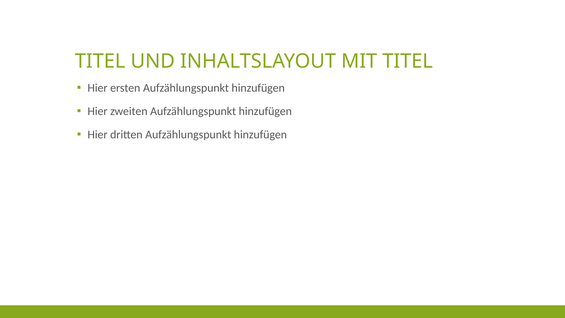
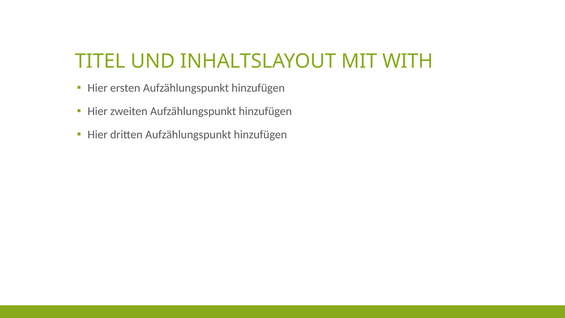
MIT TITEL: TITEL -> WITH (408, 61)
